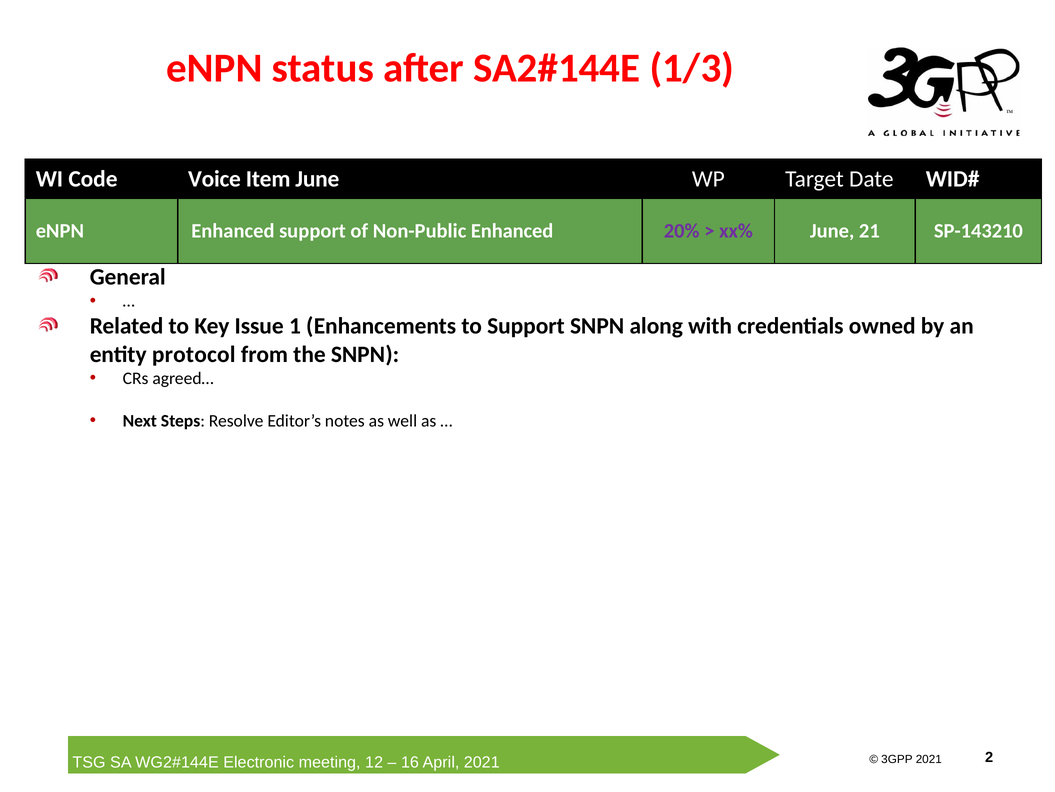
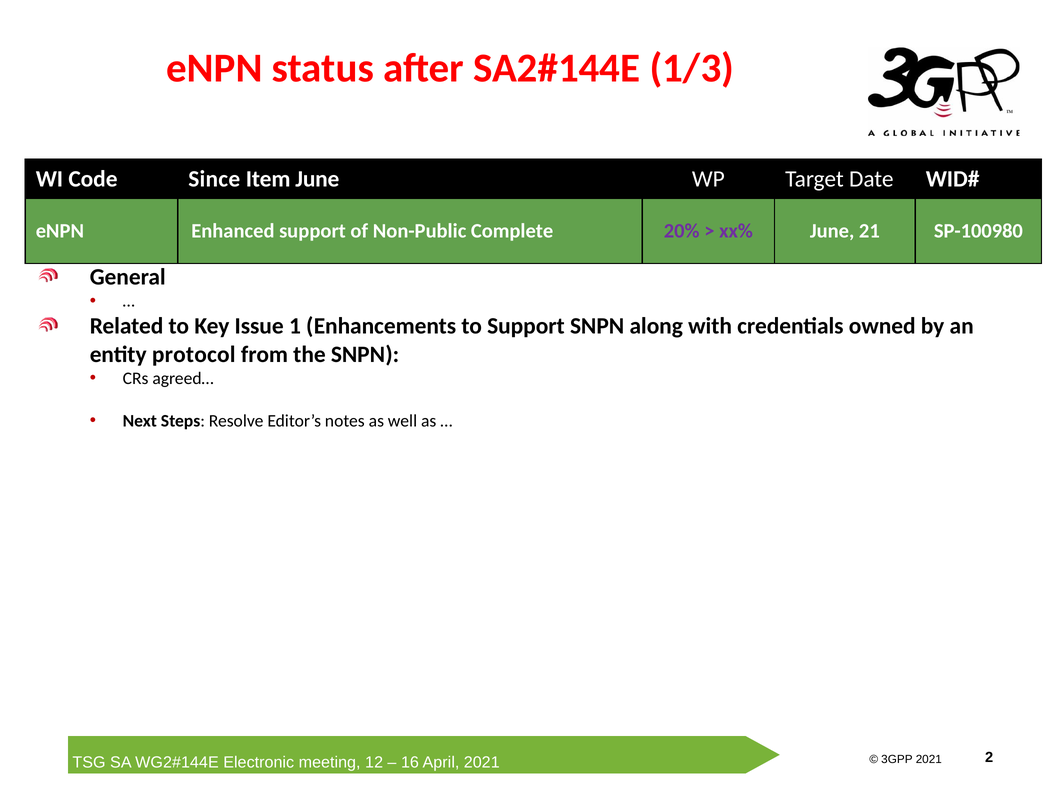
Voice: Voice -> Since (214, 179)
Non-Public Enhanced: Enhanced -> Complete (512, 231)
SP-143210: SP-143210 -> SP-100980 (978, 231)
